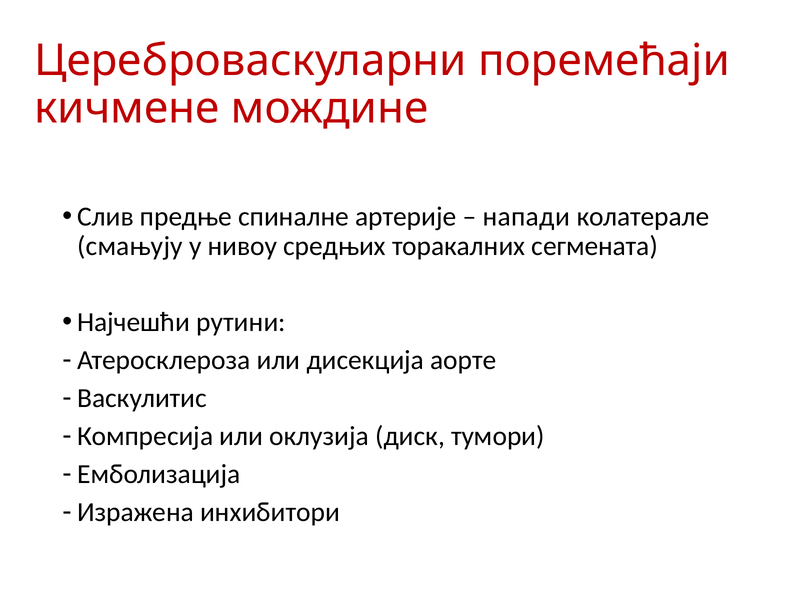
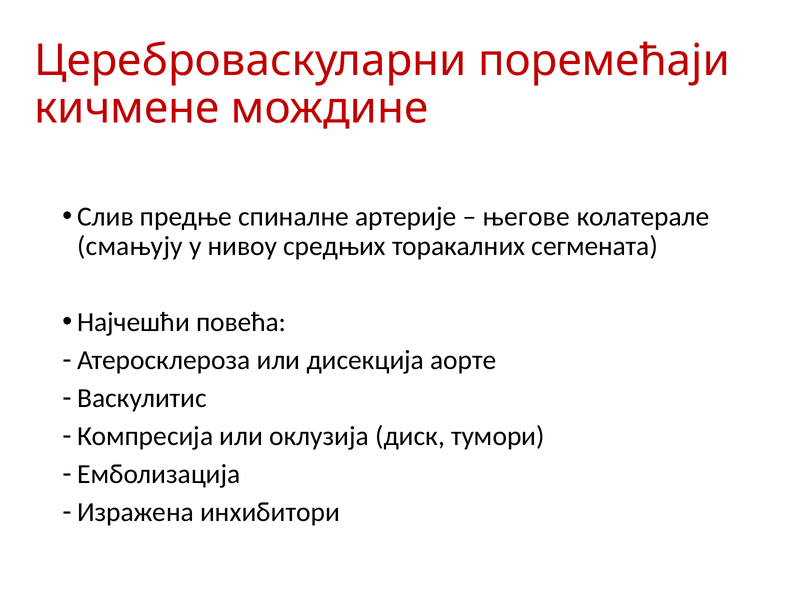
напади: напади -> његове (526, 217)
рутини: рутини -> повећа (241, 322)
